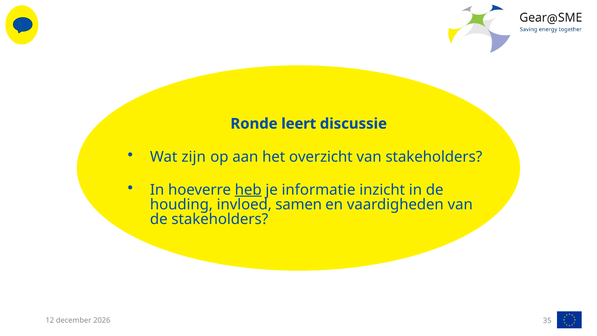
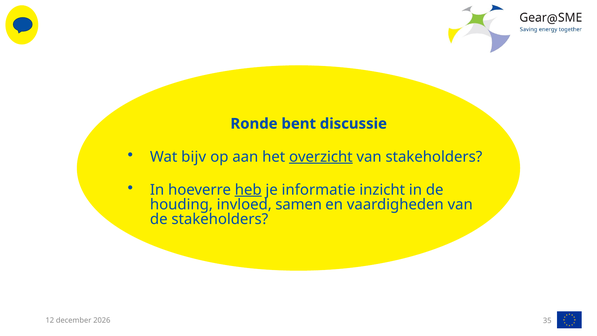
leert: leert -> bent (299, 124)
zijn: zijn -> bijv (194, 157)
overzicht underline: none -> present (321, 157)
